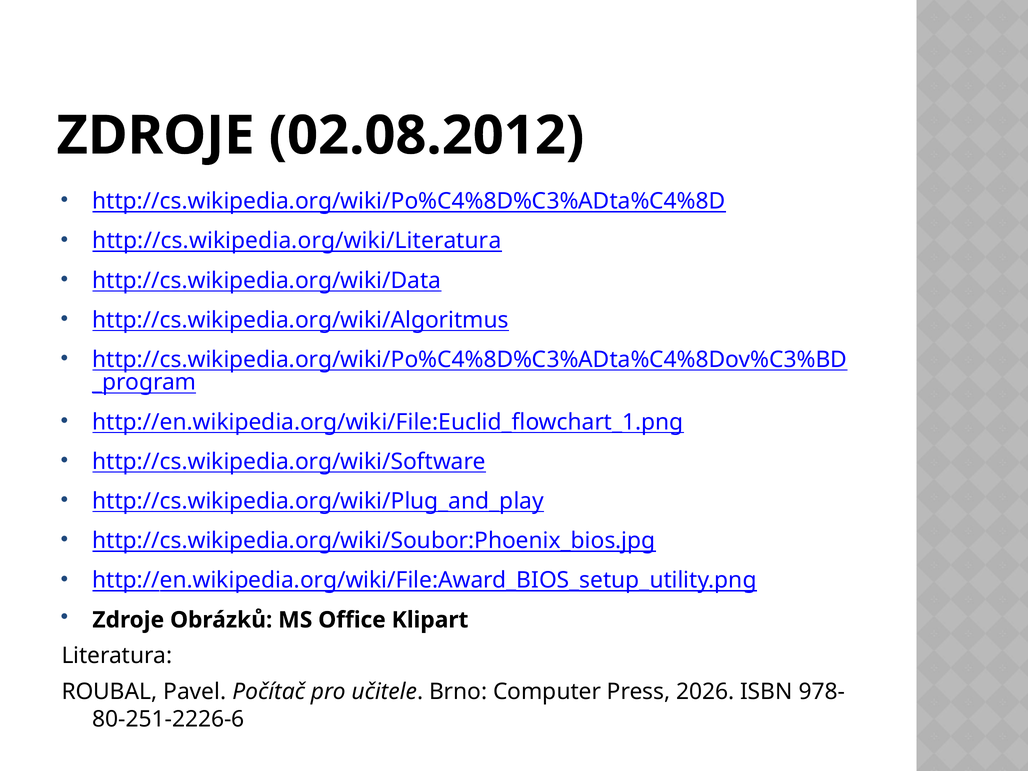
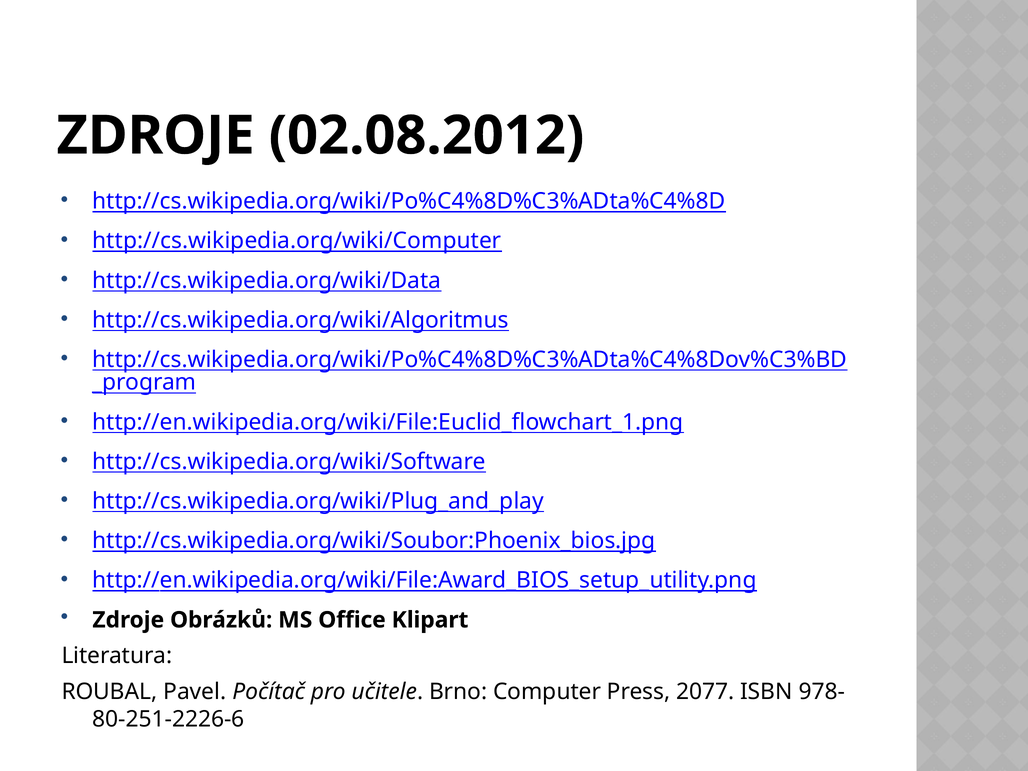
http://cs.wikipedia.org/wiki/Literatura: http://cs.wikipedia.org/wiki/Literatura -> http://cs.wikipedia.org/wiki/Computer (297, 241)
2026: 2026 -> 2077 (705, 692)
